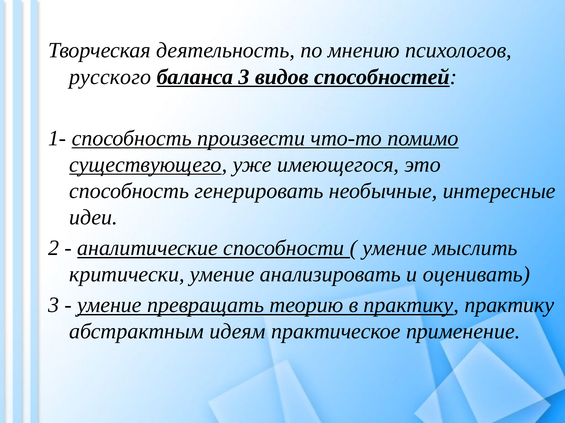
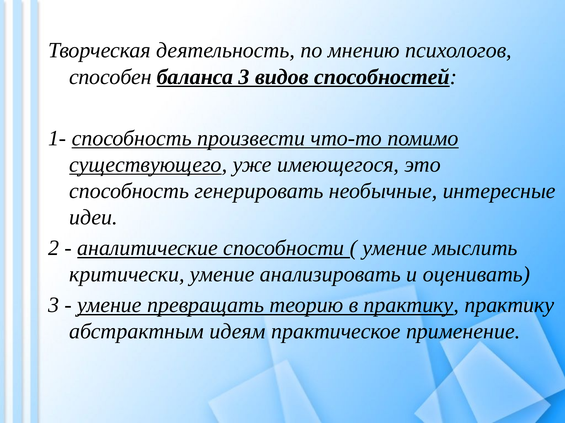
русского: русского -> способен (110, 77)
